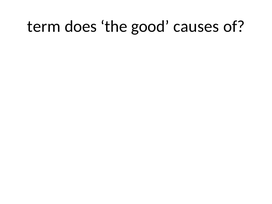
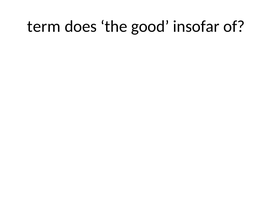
causes: causes -> insofar (196, 26)
